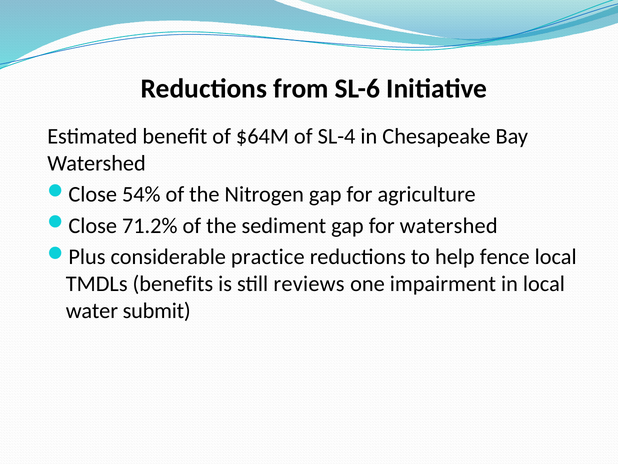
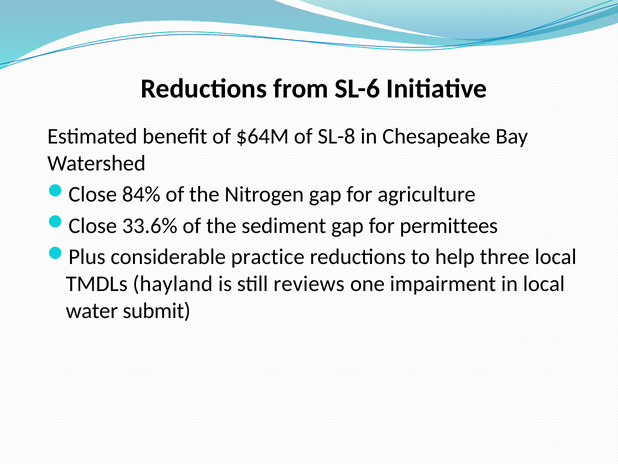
SL-4: SL-4 -> SL-8 (337, 136)
54%: 54% -> 84% (141, 194)
71.2%: 71.2% -> 33.6% (150, 226)
for watershed: watershed -> permittees (449, 226)
fence: fence -> three (505, 257)
benefits: benefits -> hayland (173, 284)
